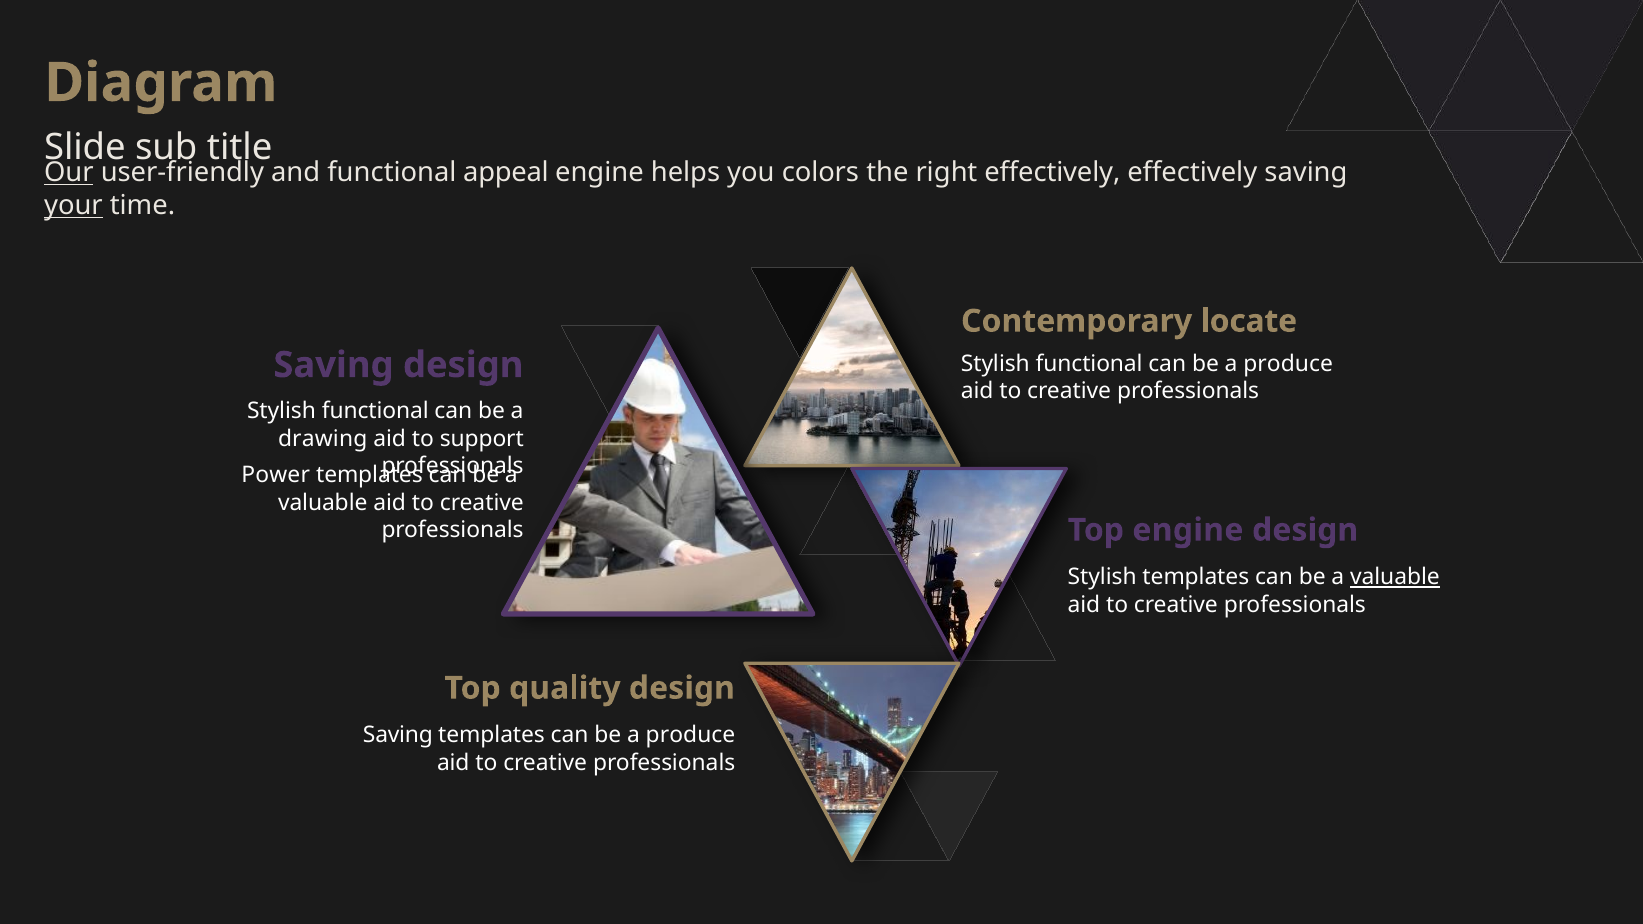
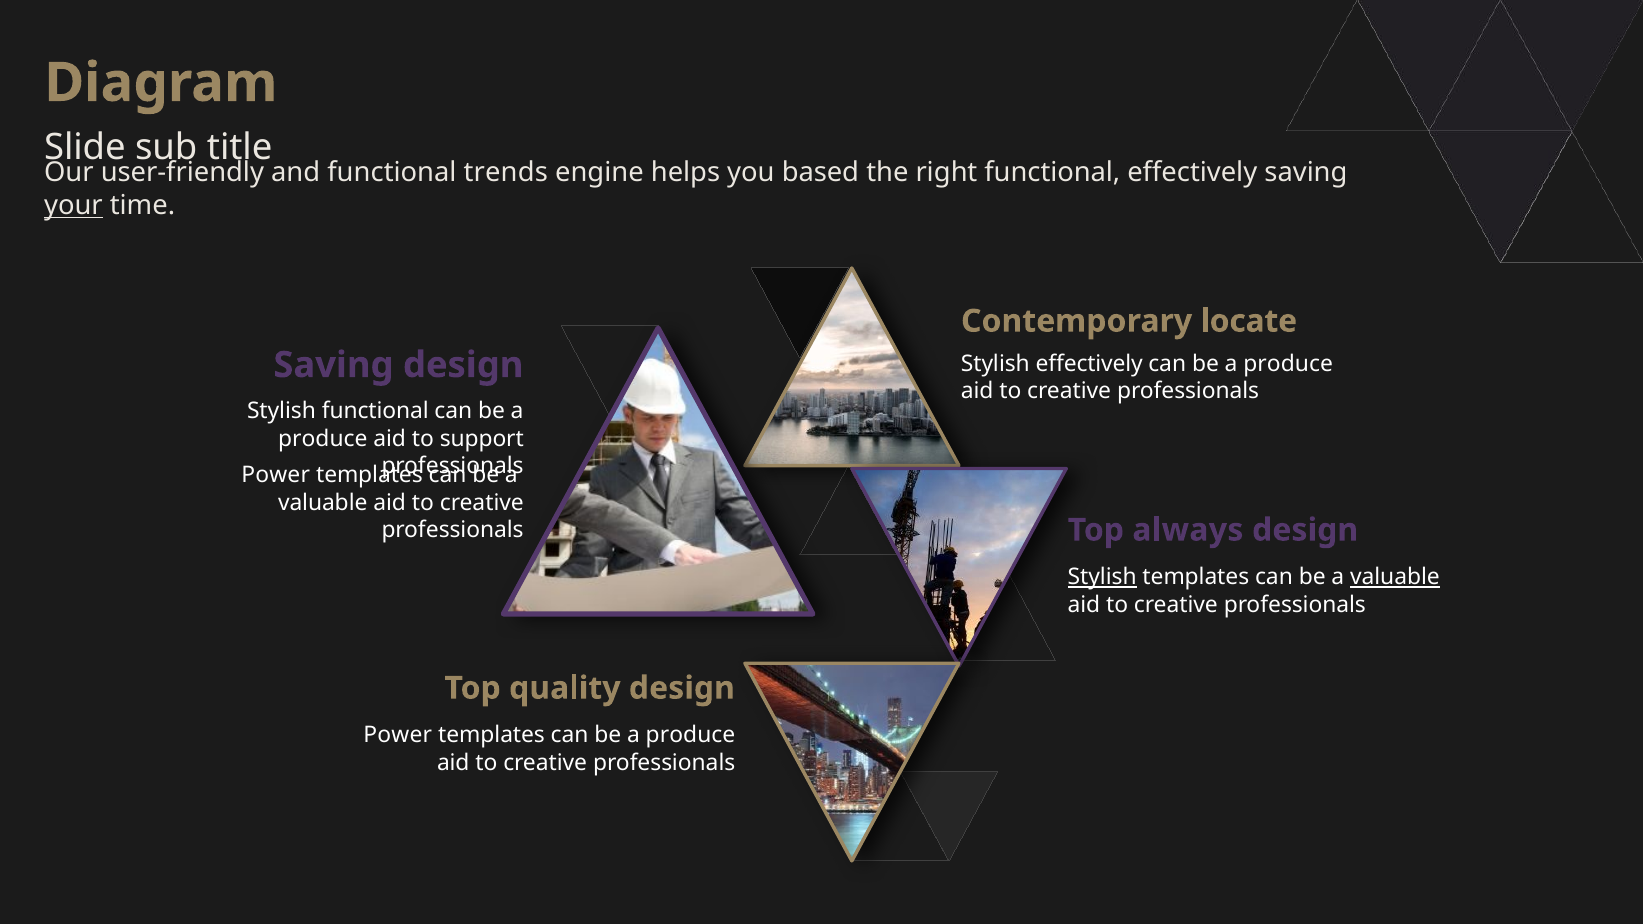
Our underline: present -> none (69, 173)
appeal: appeal -> trends (506, 173)
colors: colors -> based (820, 173)
right effectively: effectively -> functional (1052, 173)
functional: functional -> effectively (1089, 364)
drawing: drawing -> produce (323, 439)
Top engine: engine -> always (1188, 530)
Stylish underline: none -> present (1102, 577)
Saving: Saving -> Power (398, 735)
